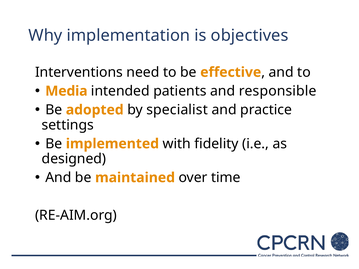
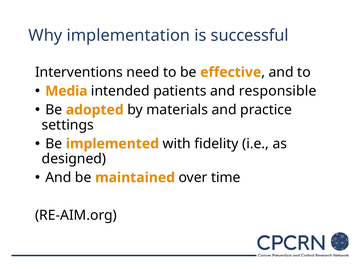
objectives: objectives -> successful (250, 36)
specialist: specialist -> materials (177, 110)
